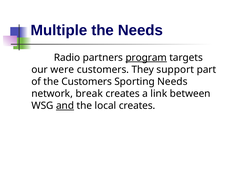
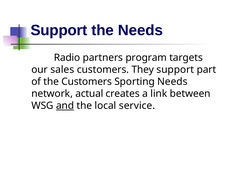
Multiple: Multiple -> Support (59, 30)
program underline: present -> none (146, 57)
were: were -> sales (62, 69)
break: break -> actual (89, 93)
local creates: creates -> service (137, 105)
